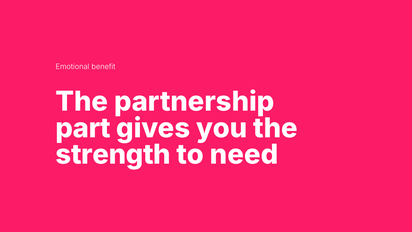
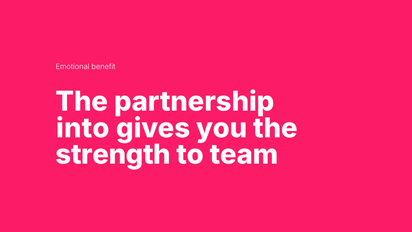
part: part -> into (83, 128)
need: need -> team (244, 155)
